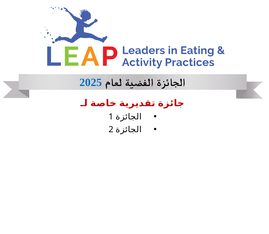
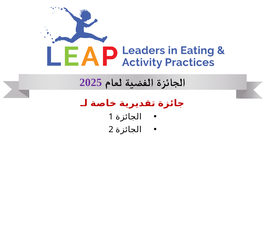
2025 colour: blue -> purple (91, 82)
